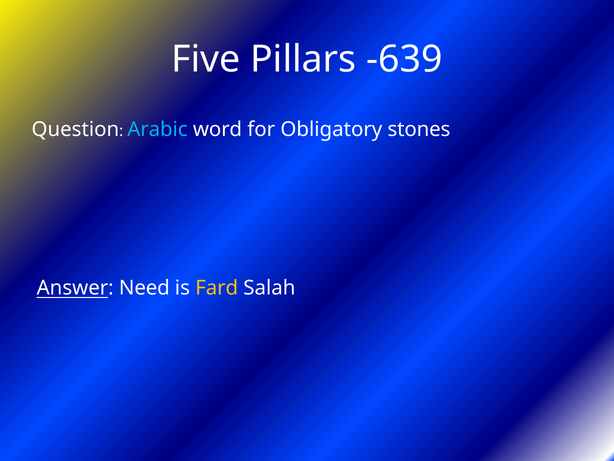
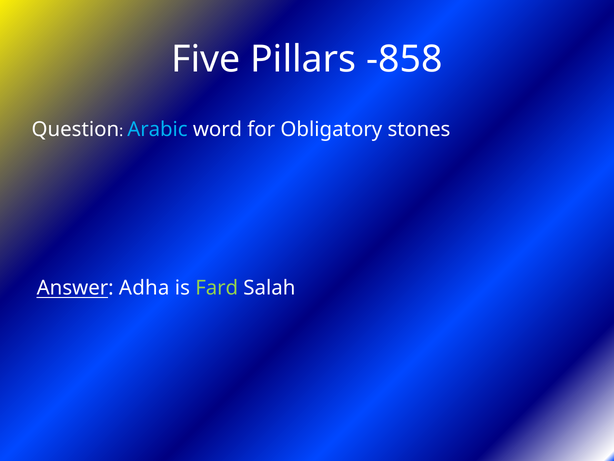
-639: -639 -> -858 (404, 59)
Need: Need -> Adha (144, 288)
Fard colour: yellow -> light green (217, 288)
